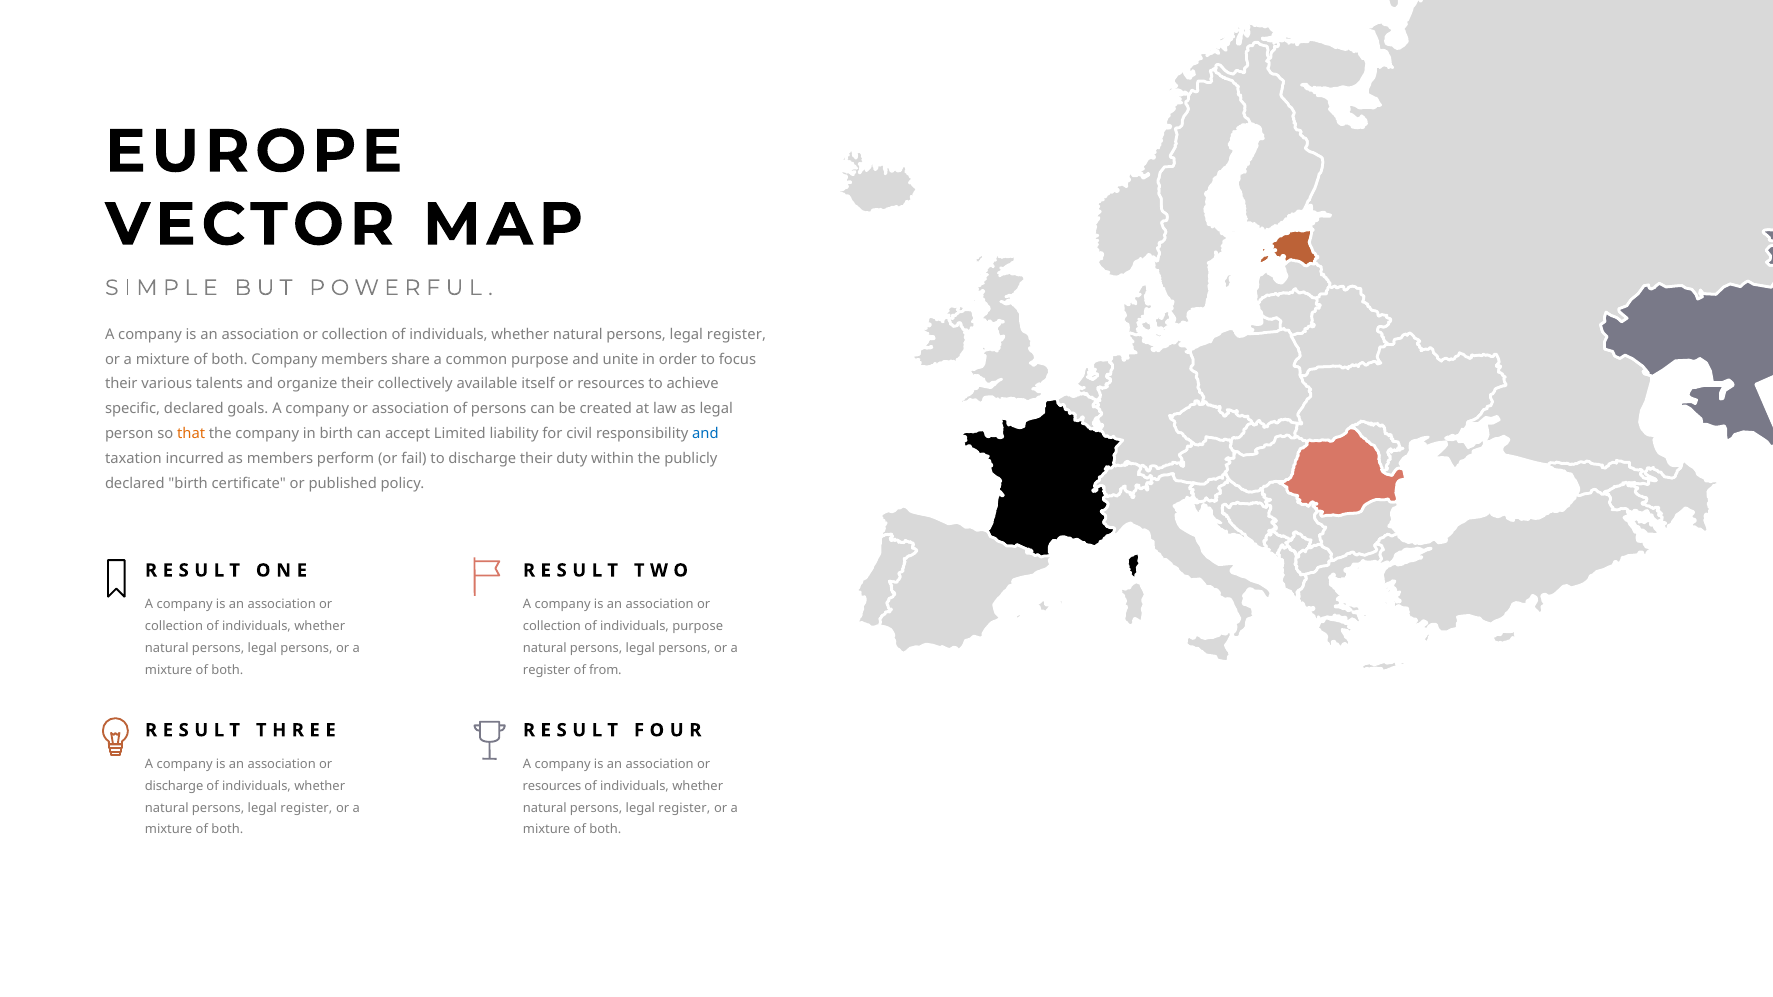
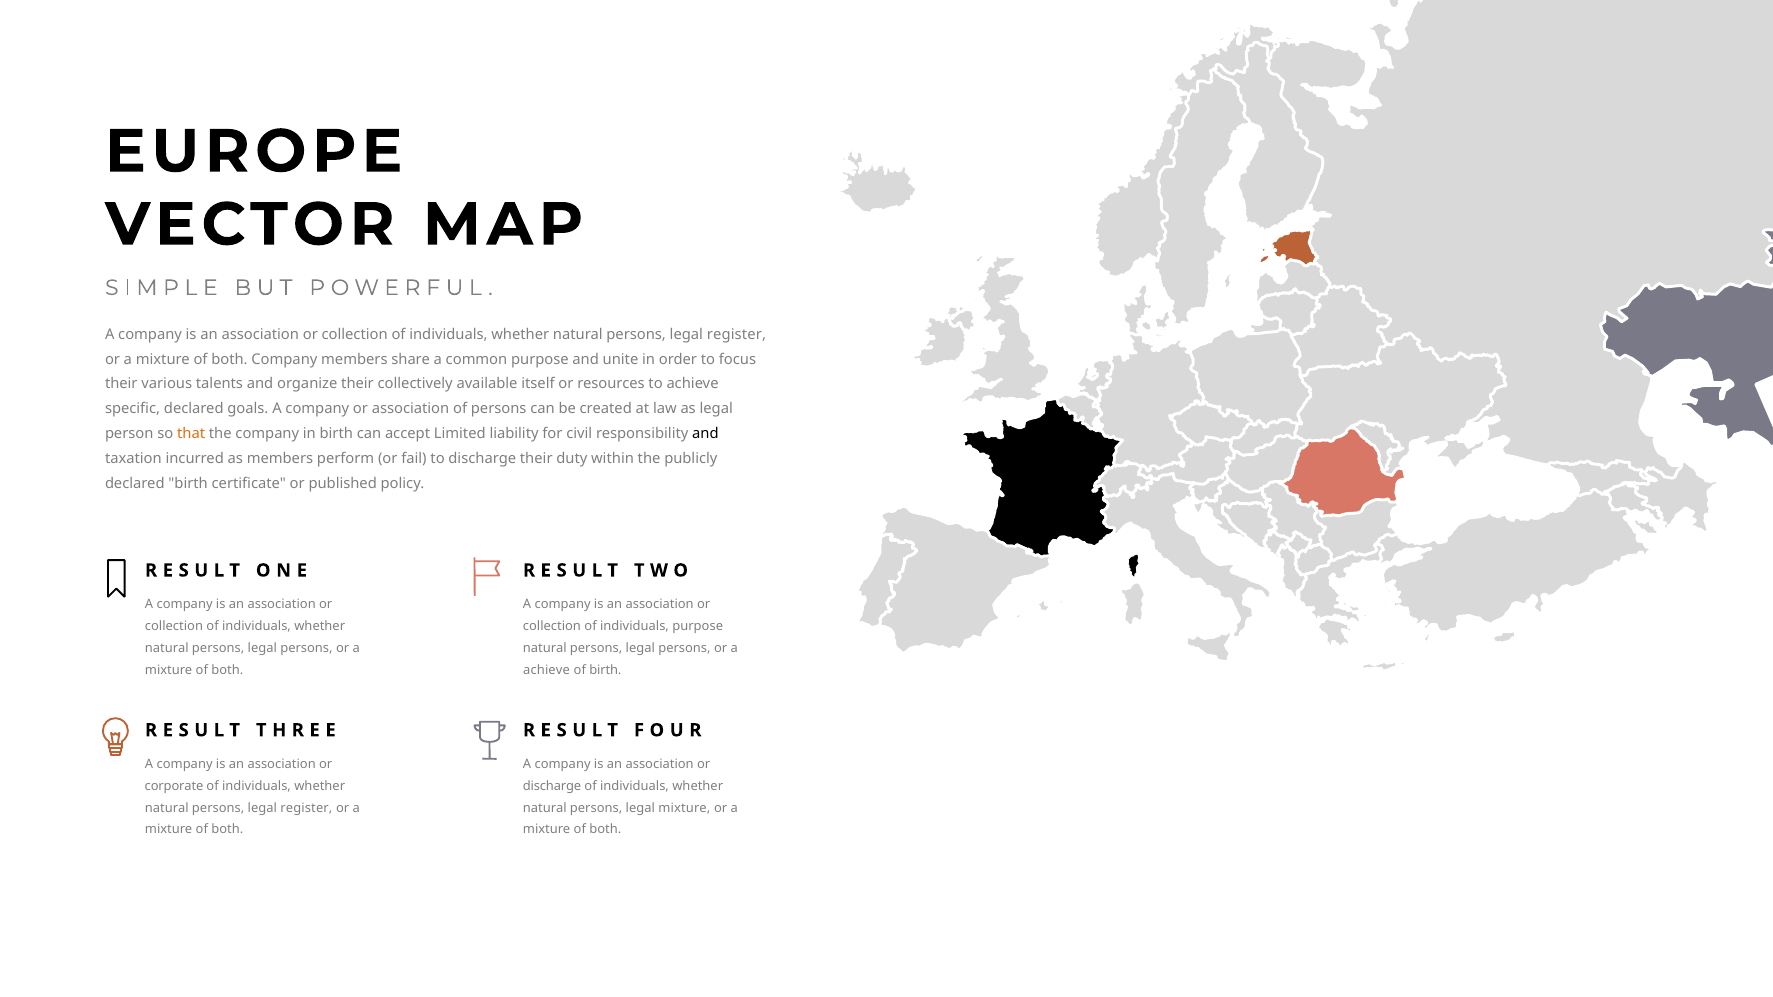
and colour: blue -> black (705, 434)
register: register -> achieve (547, 670)
of from: from -> birth (605, 670)
discharge: discharge -> corporate (174, 787)
resources: resources -> discharge (552, 787)
register: register -> mixture (684, 808)
